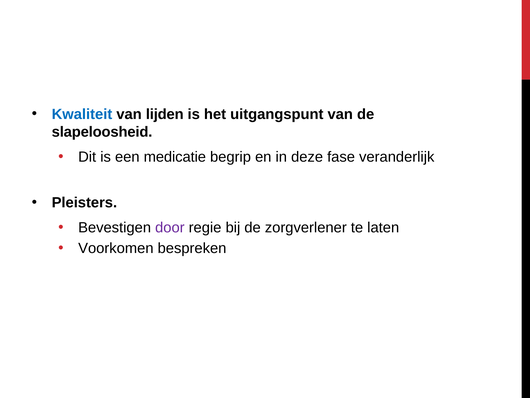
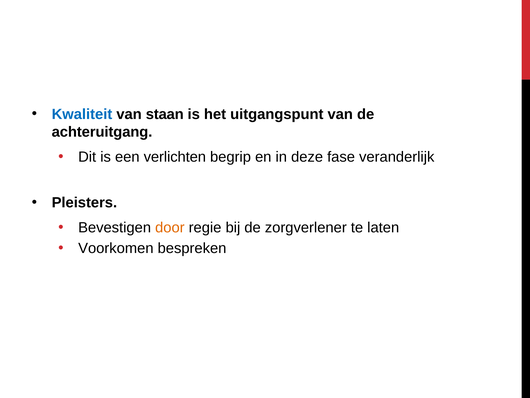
lijden: lijden -> staan (165, 114)
slapeloosheid: slapeloosheid -> achteruitgang (102, 132)
medicatie: medicatie -> verlichten (175, 157)
door colour: purple -> orange (170, 228)
